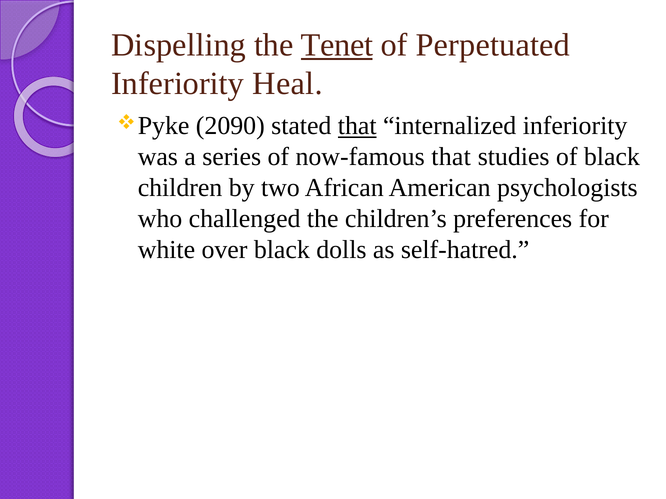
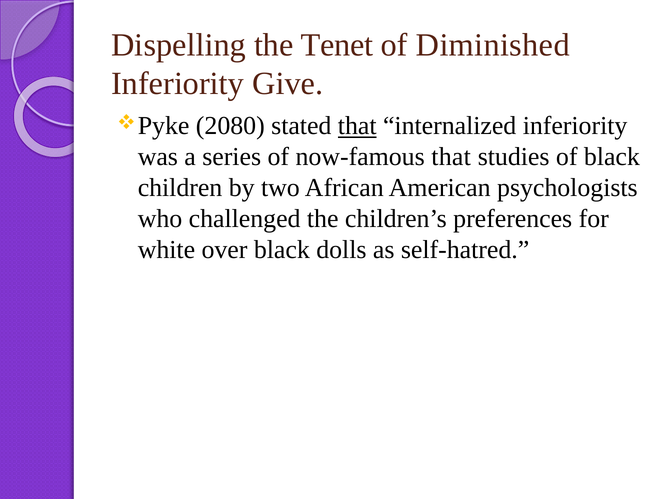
Tenet underline: present -> none (337, 45)
Perpetuated: Perpetuated -> Diminished (493, 45)
Heal: Heal -> Give (288, 84)
2090: 2090 -> 2080 (230, 126)
